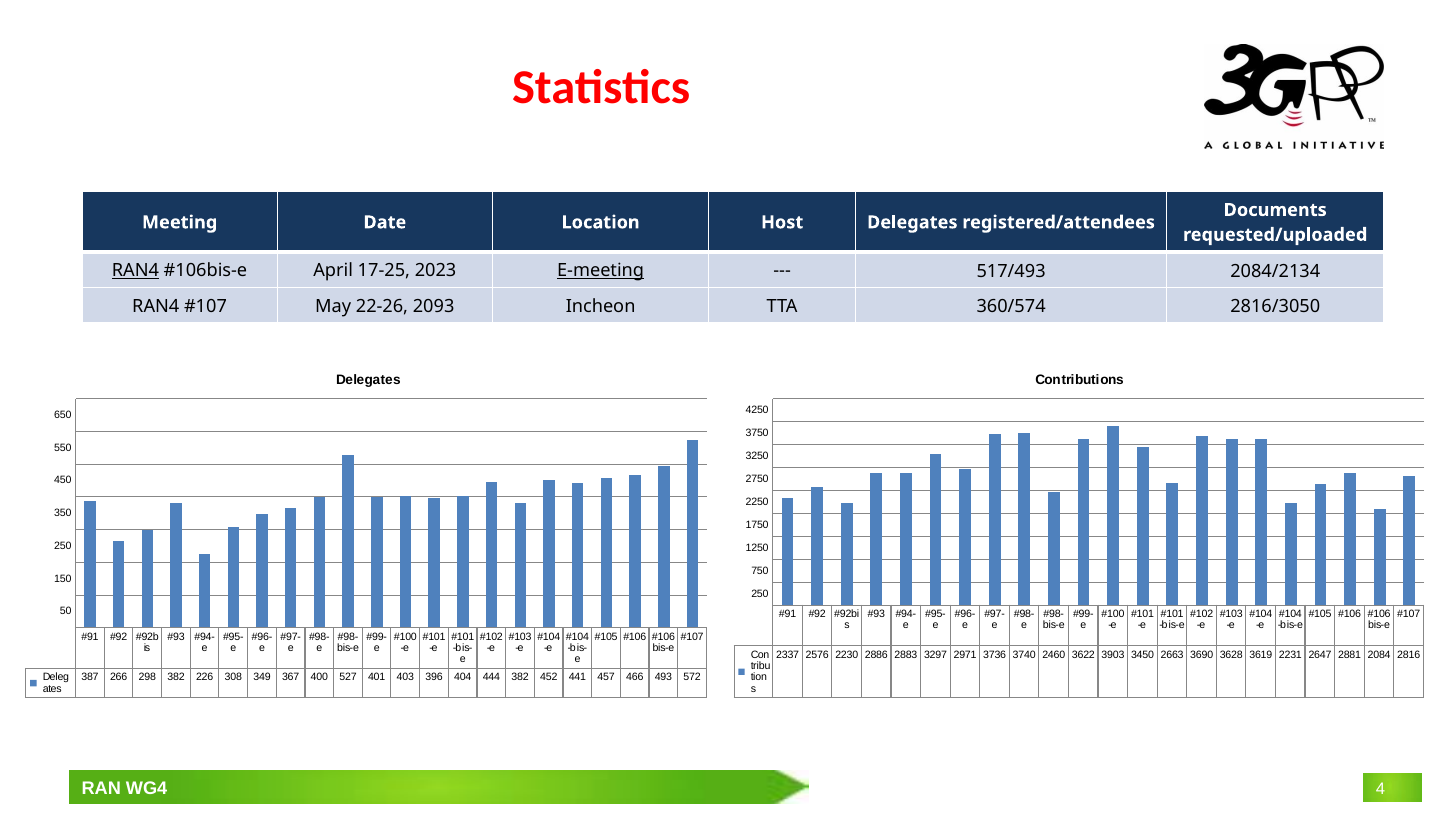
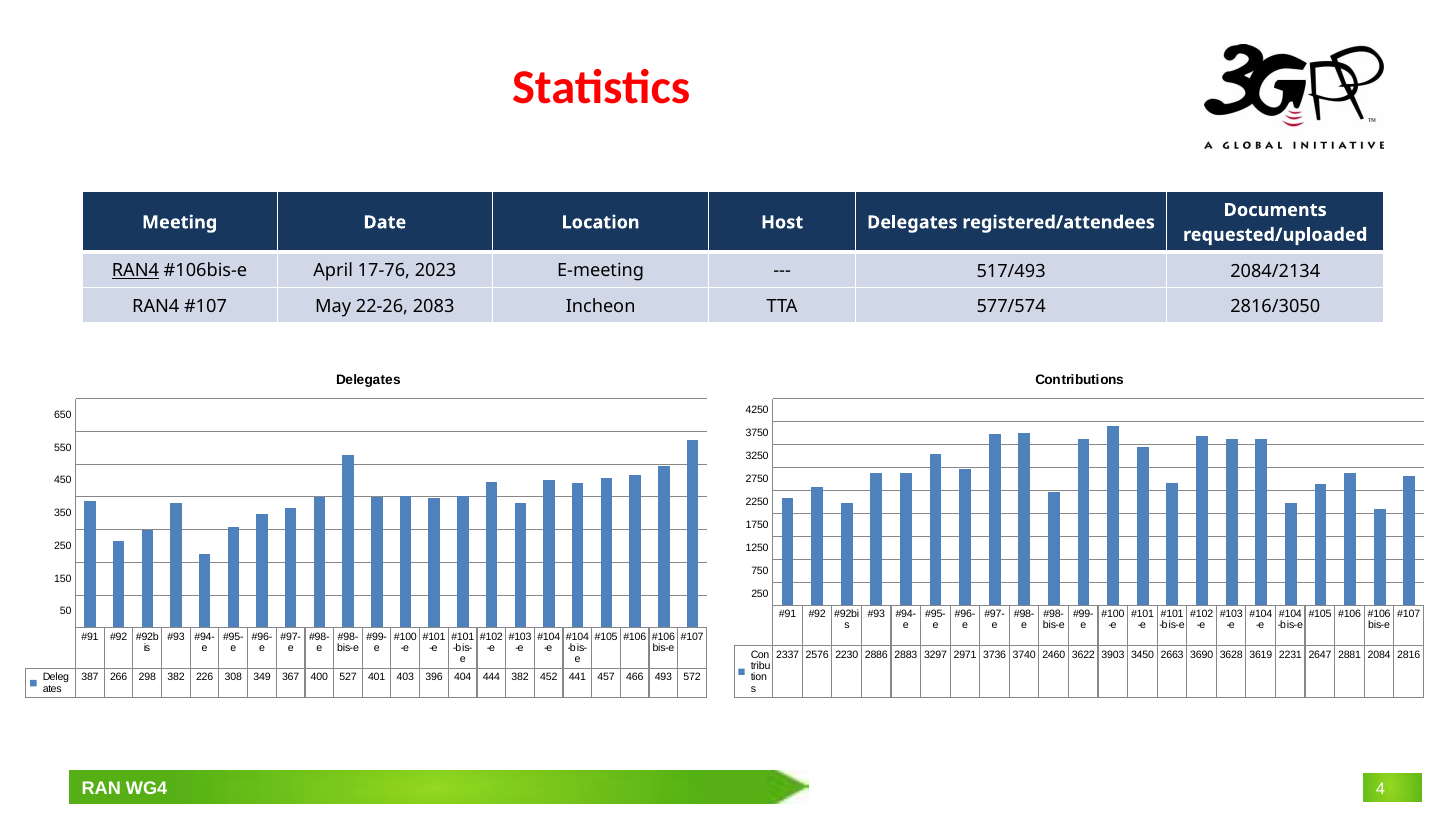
17-25: 17-25 -> 17-76 (384, 270)
E-meeting underline: present -> none (601, 270)
2093: 2093 -> 2083 (434, 306)
360/574: 360/574 -> 577/574 (1011, 307)
